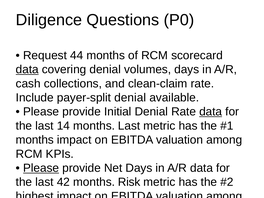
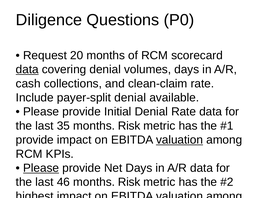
44: 44 -> 20 (77, 55)
data underline: present -> none (211, 112)
14: 14 -> 35 (63, 126)
Last: Last -> Risk (129, 126)
months: months -> provide (35, 140)
valuation underline: none -> present (180, 140)
42: 42 -> 46 (63, 182)
